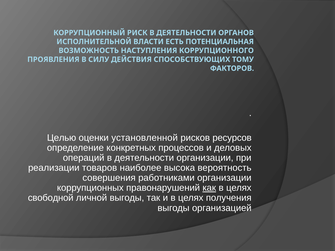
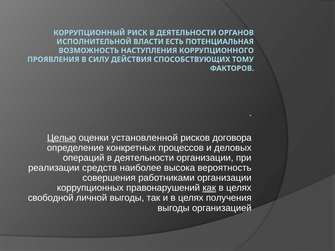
Целью underline: none -> present (62, 138)
ресурсов: ресурсов -> договора (232, 138)
товаров: товаров -> средств (100, 168)
